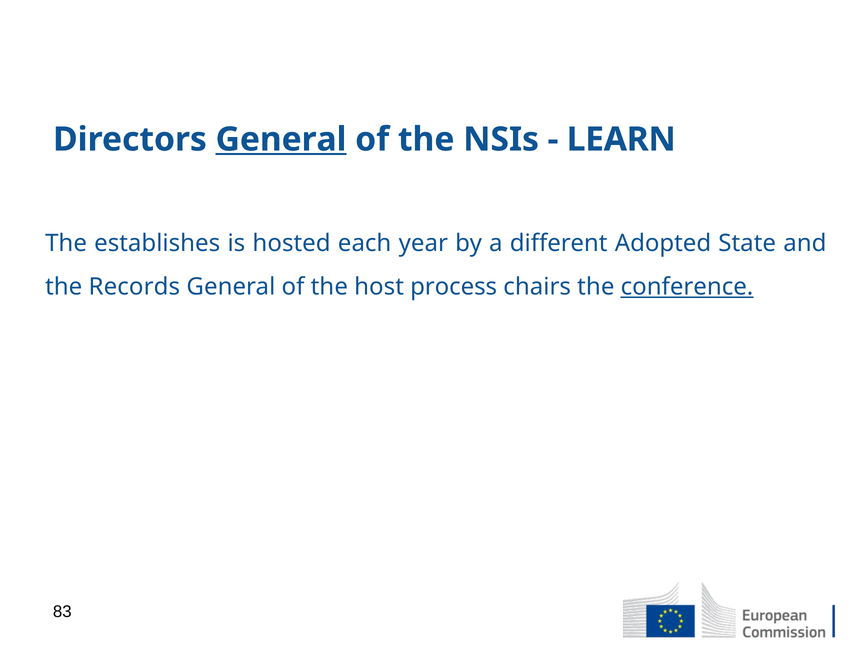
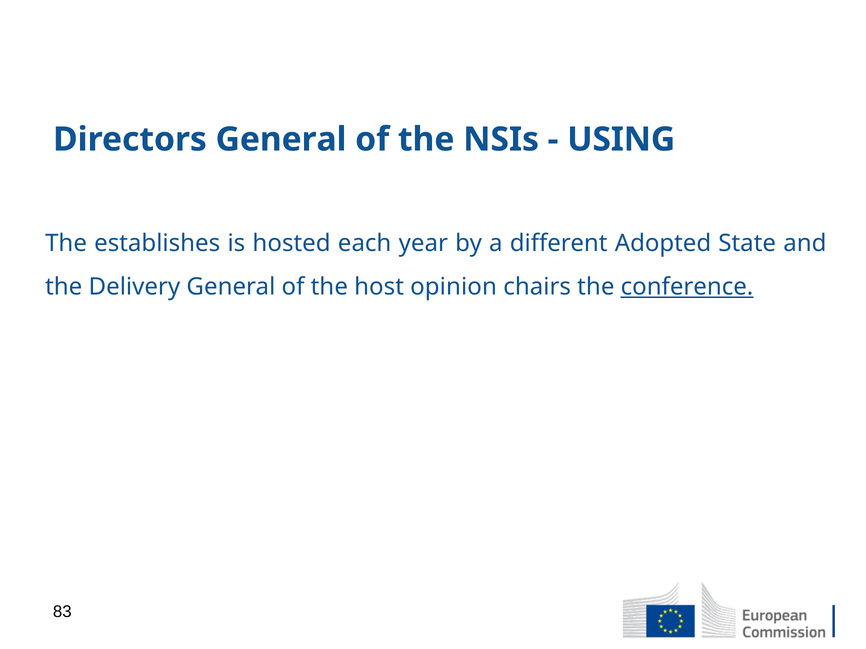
General underline: present -> none (281, 140)
LEARN: LEARN -> USING (621, 140)
Records: Records -> Delivery (134, 287)
process: process -> opinion (454, 287)
